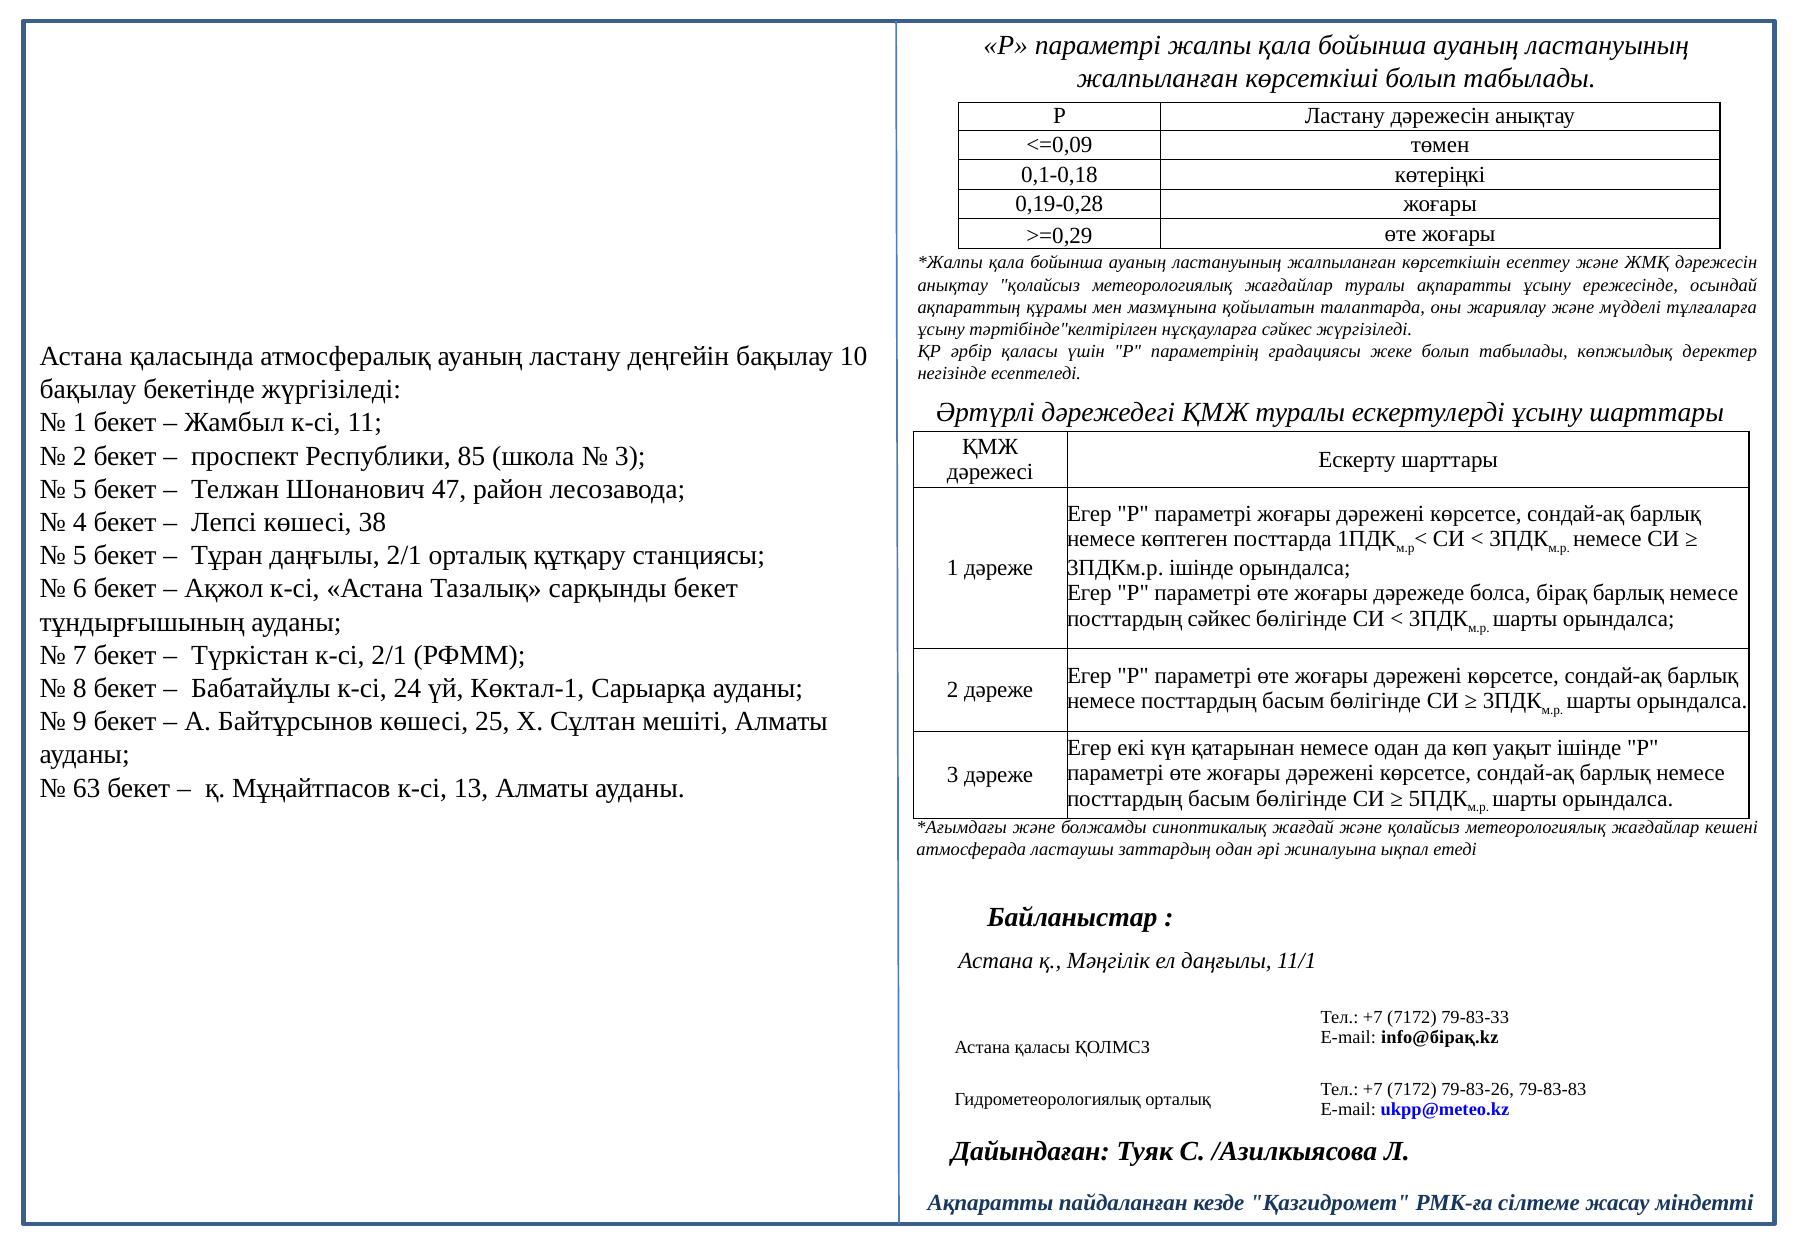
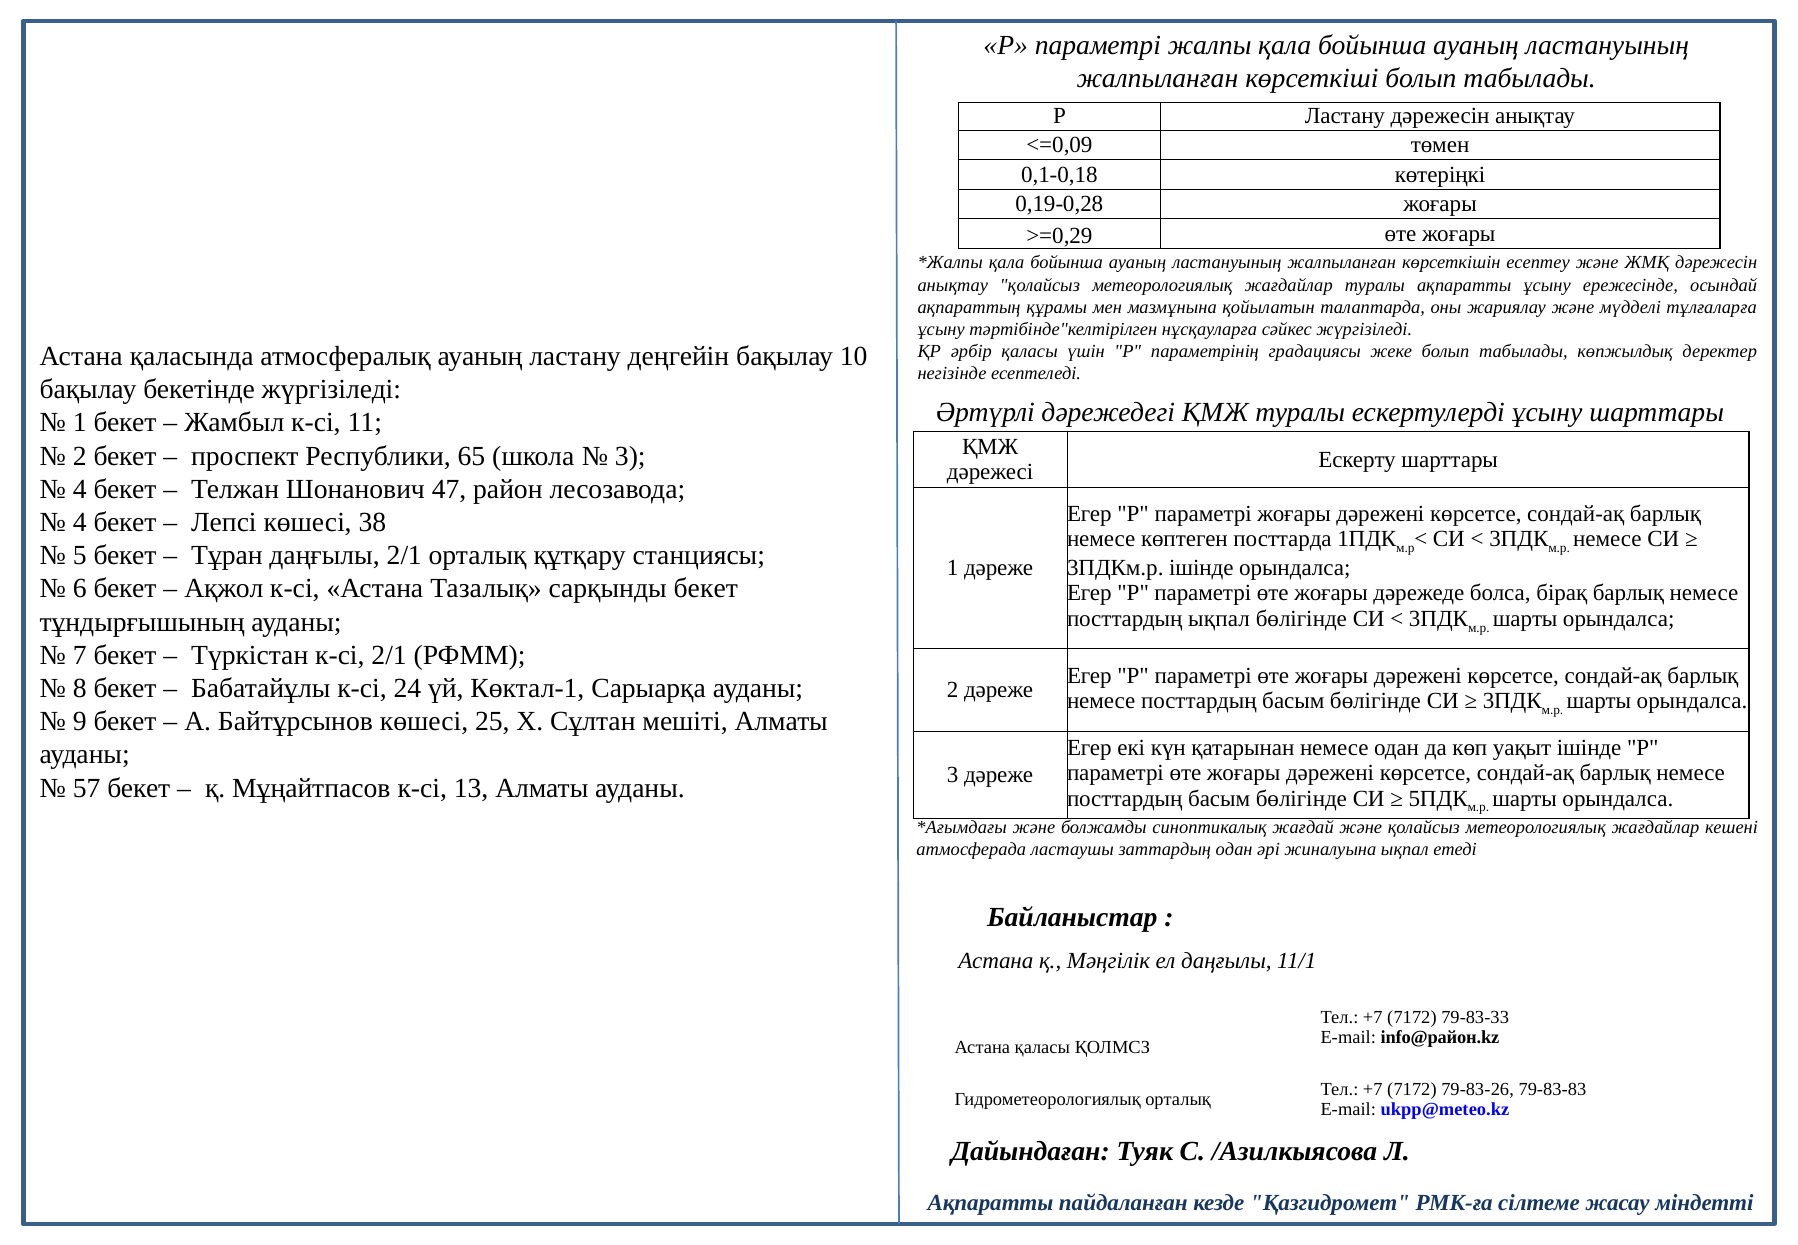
85: 85 -> 65 (471, 456)
5: 5 -> 4 (80, 489)
посттардың сәйкес: сәйкес -> ықпал (1219, 619)
63: 63 -> 57 (87, 788)
info@бірақ.kz: info@бірақ.kz -> info@район.kz (1440, 1037)
